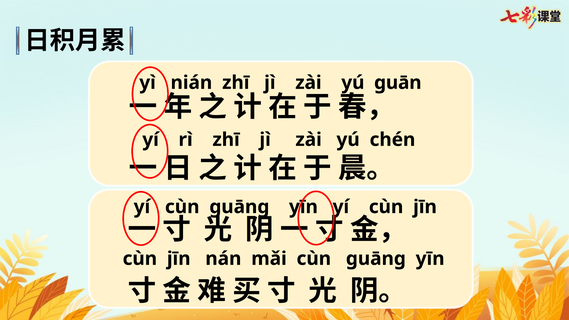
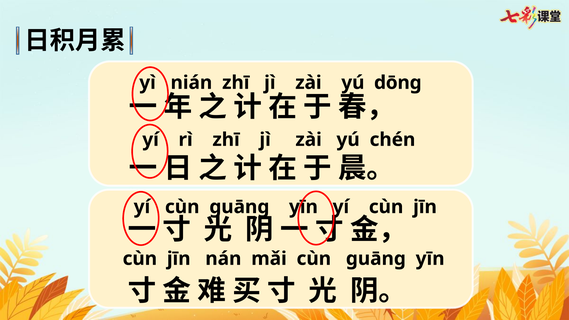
guān: guān -> dōng (398, 83)
